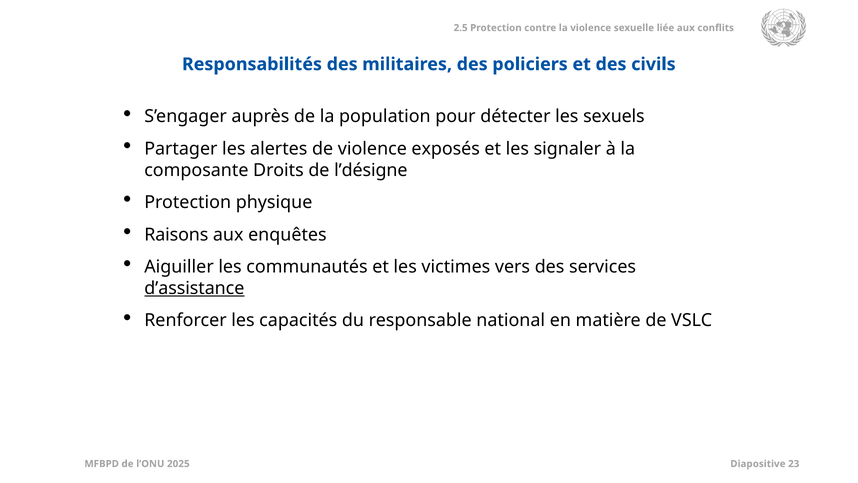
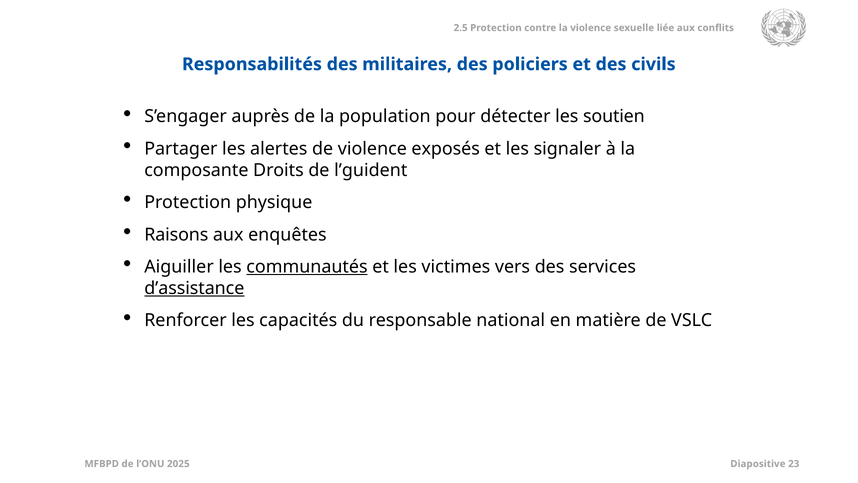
sexuels: sexuels -> soutien (614, 116)
l’désigne: l’désigne -> l’guident (371, 170)
communautés underline: none -> present (307, 267)
